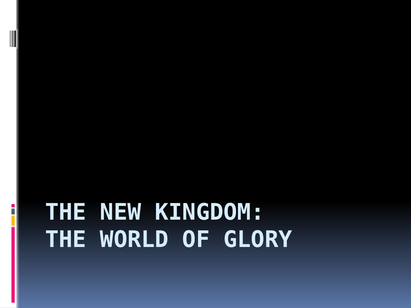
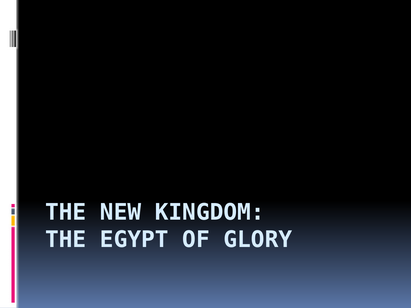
WORLD: WORLD -> EGYPT (134, 240)
